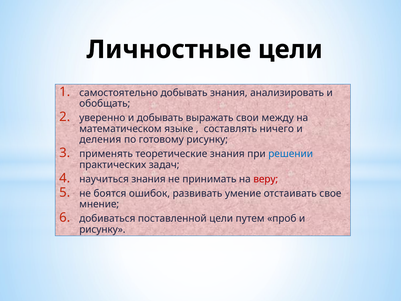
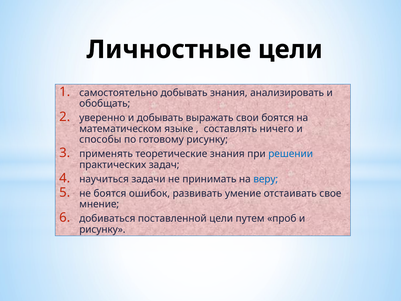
свои между: между -> боятся (278, 118)
деления: деления -> способы (100, 140)
научиться знания: знания -> задачи (148, 179)
веру colour: red -> blue (266, 179)
